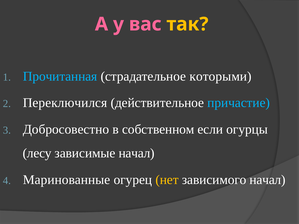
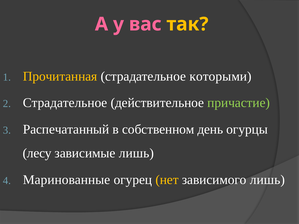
Прочитанная colour: light blue -> yellow (60, 76)
Переключился: Переключился -> Страдательное (65, 103)
причастие colour: light blue -> light green (239, 103)
Добросовестно: Добросовестно -> Распечатанный (66, 129)
если: если -> день (210, 129)
зависимые начал: начал -> лишь (136, 153)
зависимого начал: начал -> лишь (267, 180)
